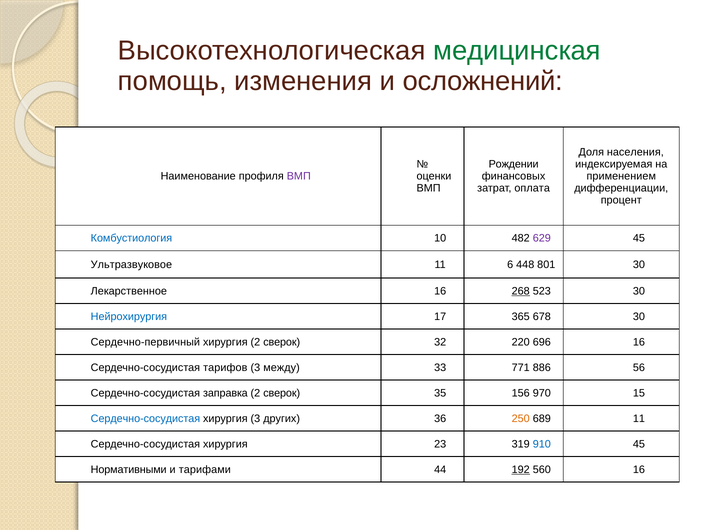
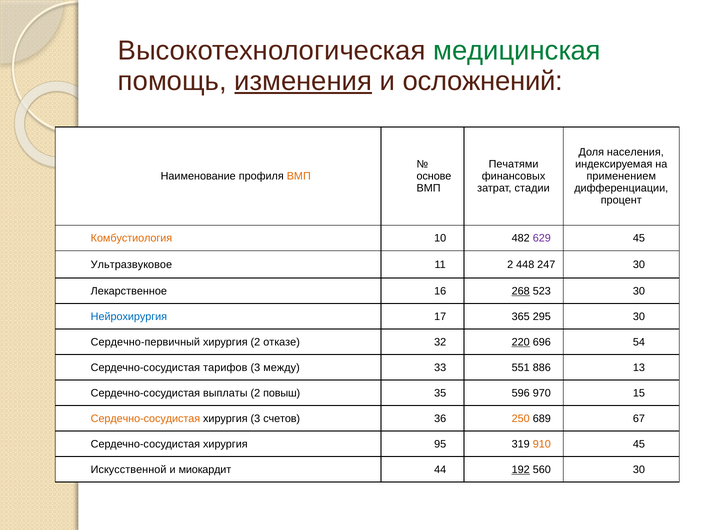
изменения underline: none -> present (303, 81)
Рождении: Рождении -> Печатями (514, 164)
ВМП colour: purple -> orange (299, 176)
оценки: оценки -> основе (434, 176)
оплата: оплата -> стадии (532, 188)
Комбустиология colour: blue -> orange (131, 238)
11 6: 6 -> 2 (510, 265)
801: 801 -> 247 (546, 265)
678: 678 -> 295 (542, 317)
хирургия 2 сверок: сверок -> отказе (282, 342)
220 underline: none -> present (521, 342)
696 16: 16 -> 54 (639, 342)
771: 771 -> 551 (521, 368)
56: 56 -> 13 (639, 368)
заправка: заправка -> выплаты (225, 393)
сверок: сверок -> повыш (282, 393)
156: 156 -> 596 (521, 393)
Сердечно-сосудистая colour: blue -> orange (145, 419)
других: других -> счетов (282, 419)
689 11: 11 -> 67 (639, 419)
23: 23 -> 95 (440, 444)
910 colour: blue -> orange (542, 444)
Нормативными: Нормативными -> Искусственной (129, 470)
тарифами: тарифами -> миокардит (205, 470)
560 16: 16 -> 30 (639, 470)
